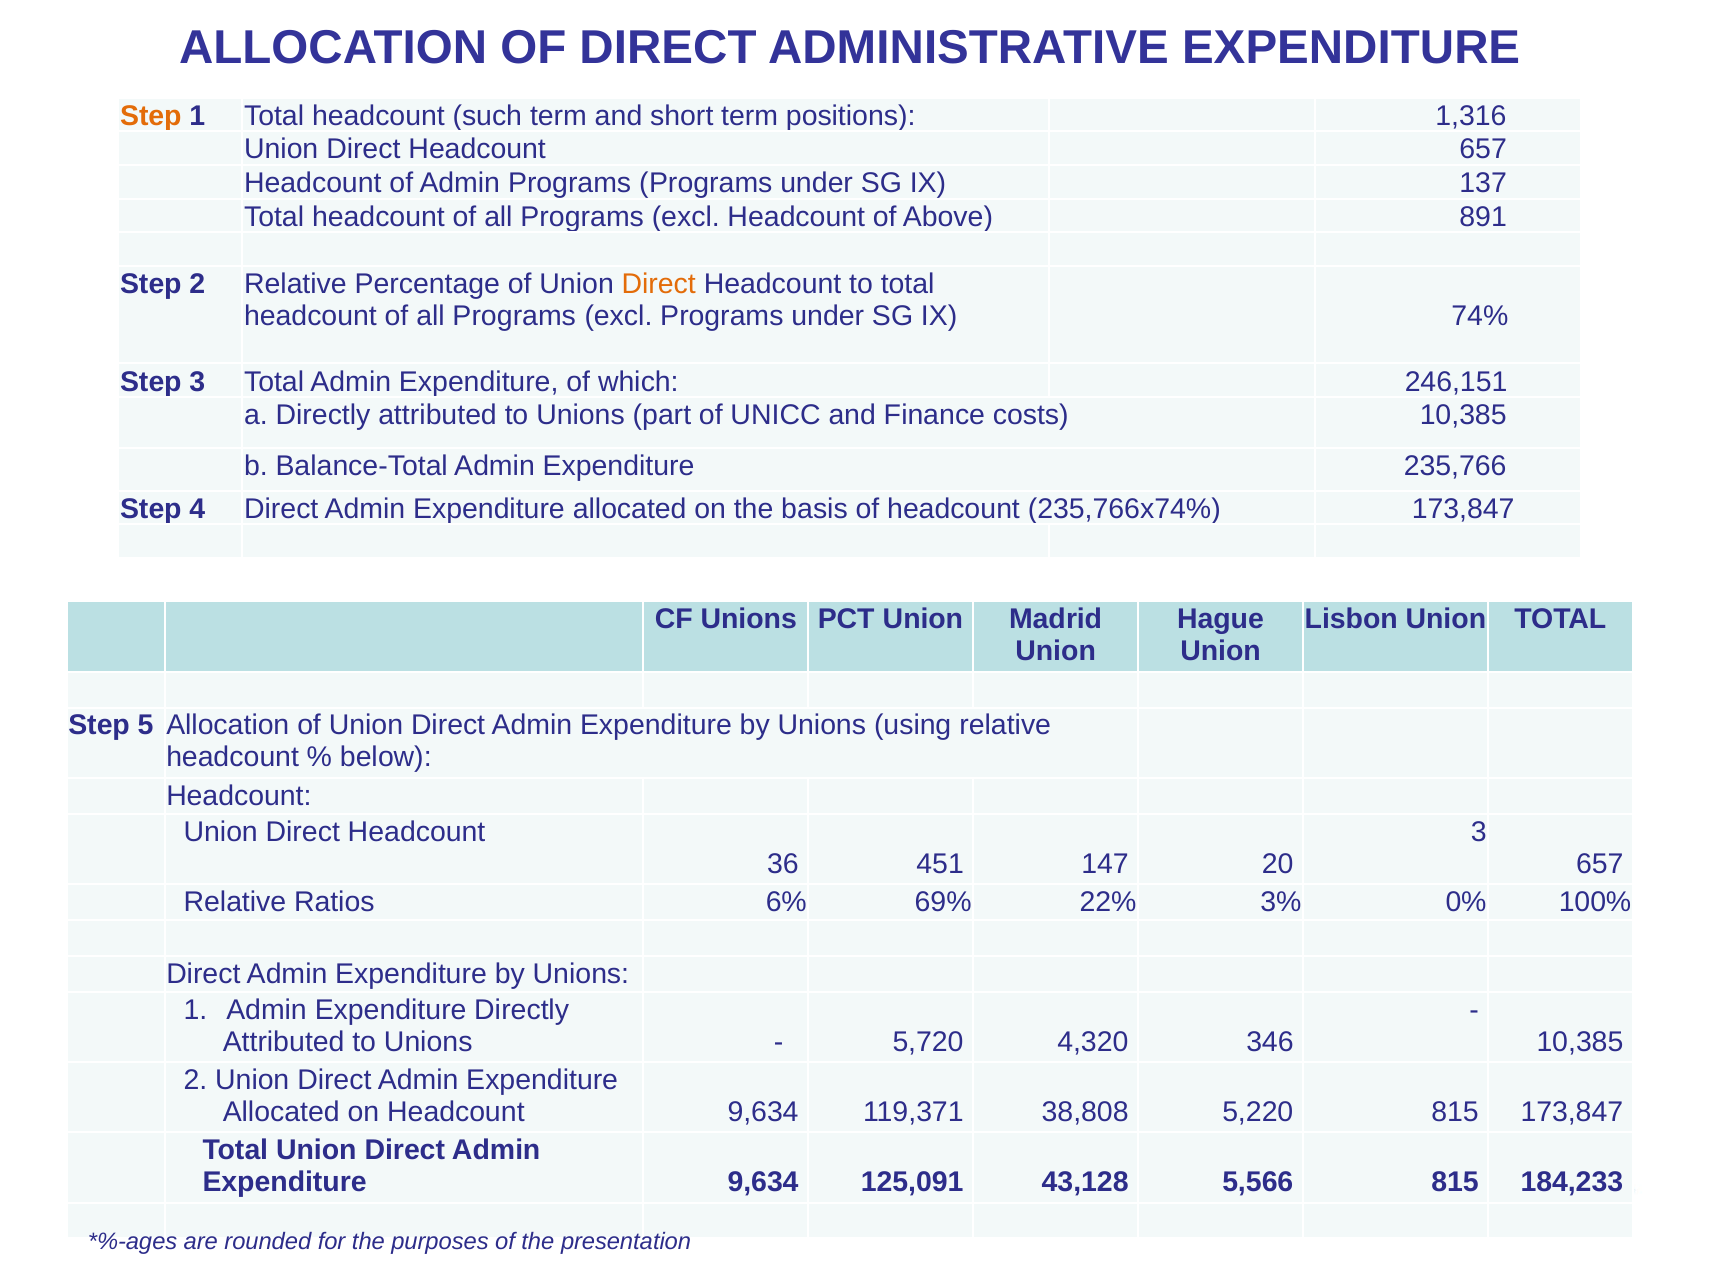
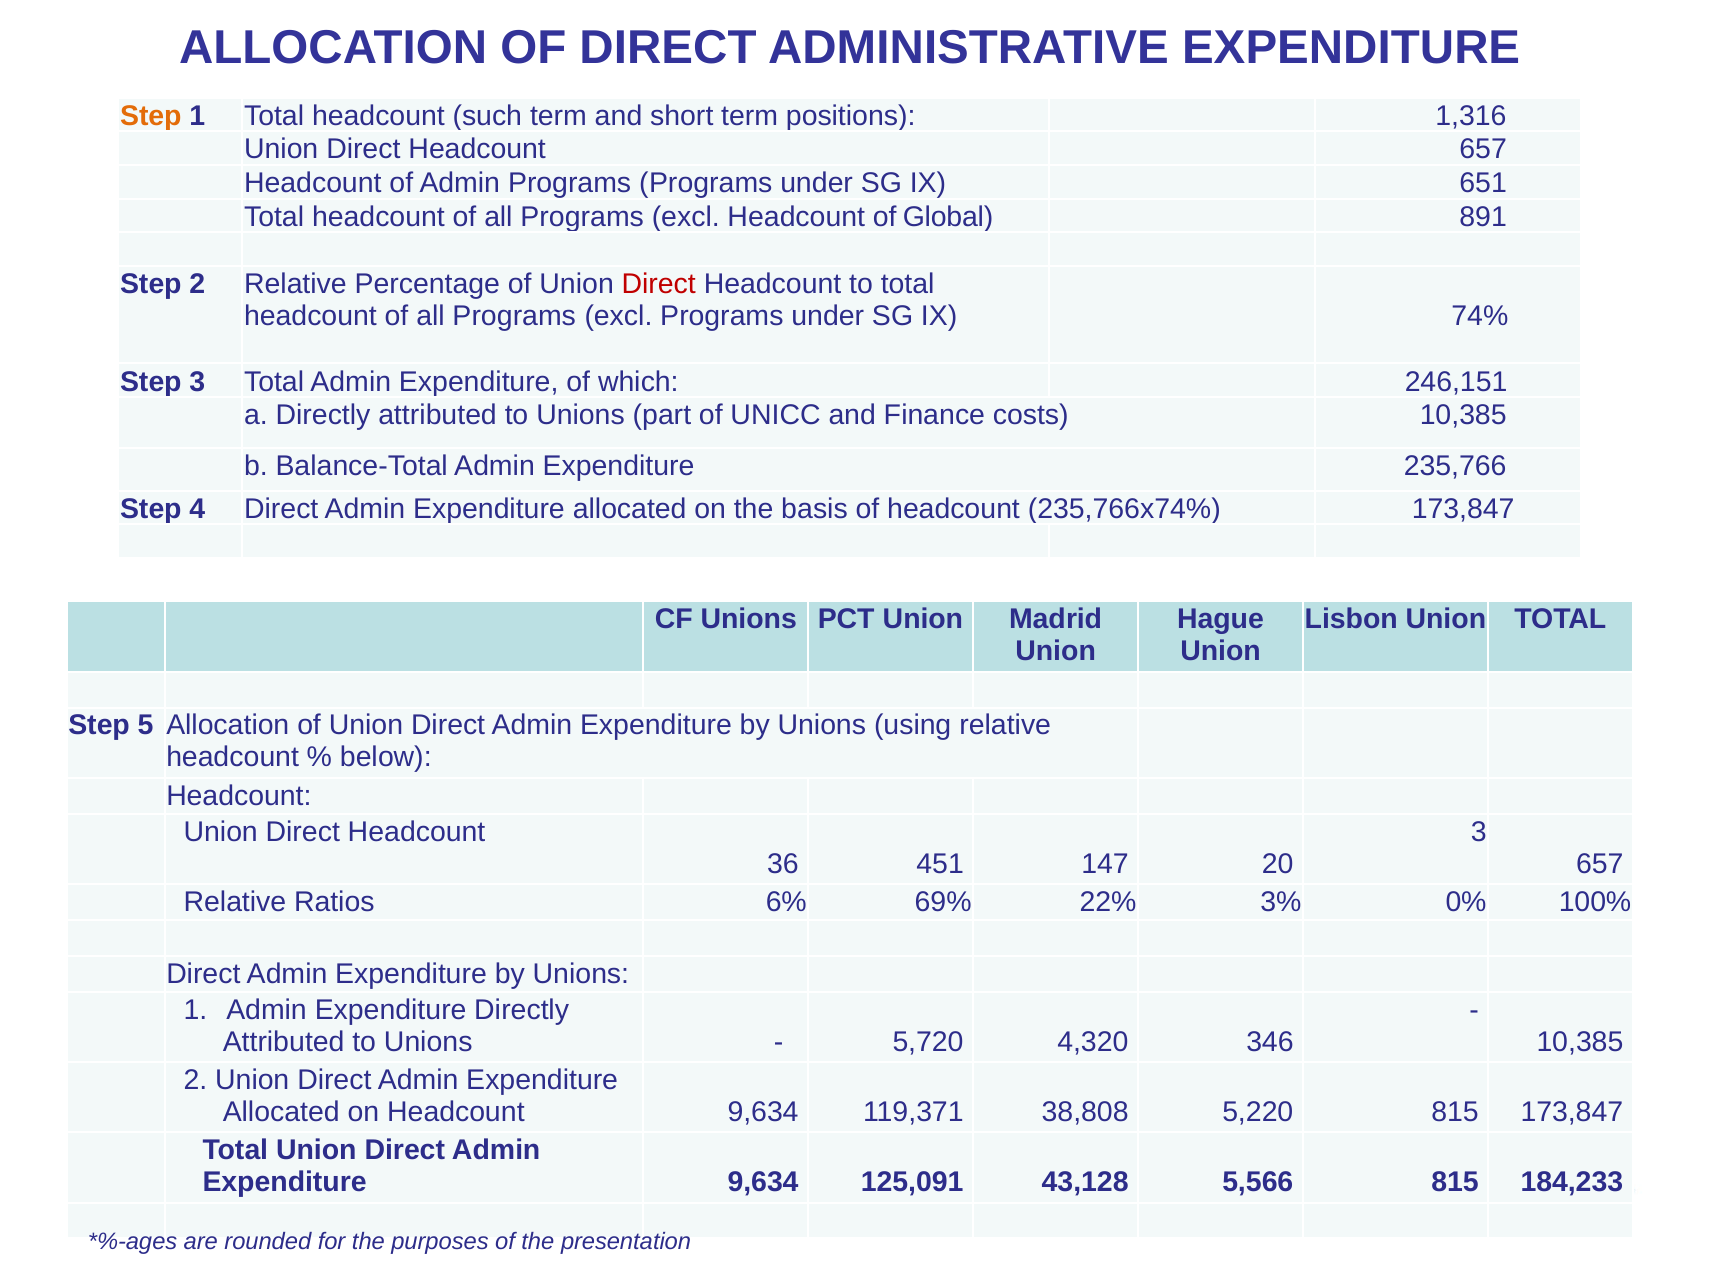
137: 137 -> 651 (1483, 183)
Above: Above -> Global (948, 217)
Direct colour: orange -> red (659, 284)
